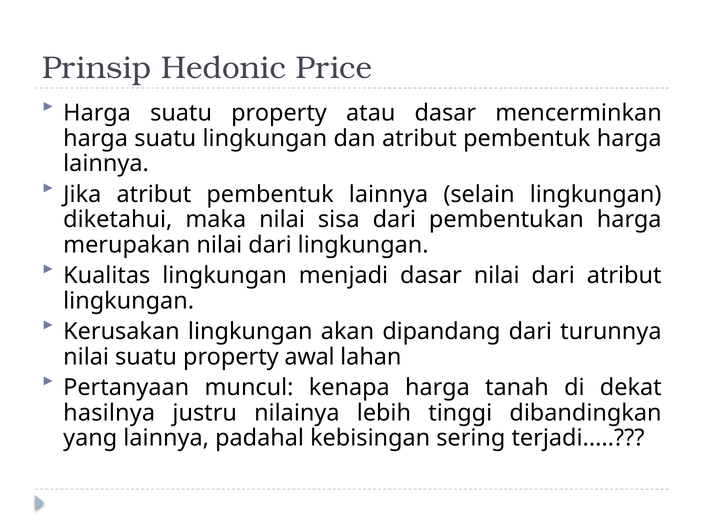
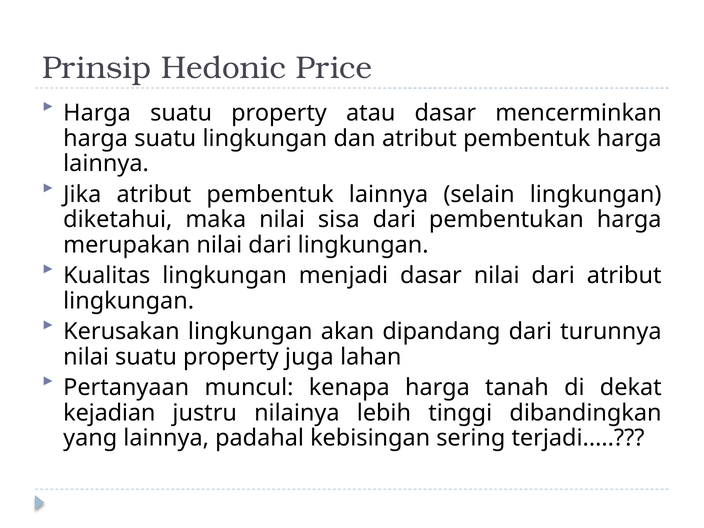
awal: awal -> juga (309, 357)
hasilnya: hasilnya -> kejadian (109, 413)
